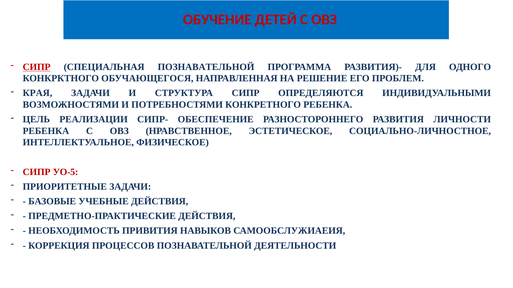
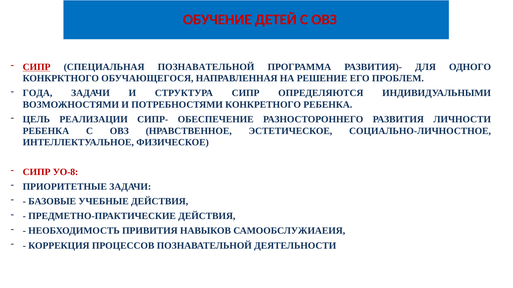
КРАЯ: КРАЯ -> ГОДА (38, 93)
УО-5: УО-5 -> УО-8 (66, 172)
